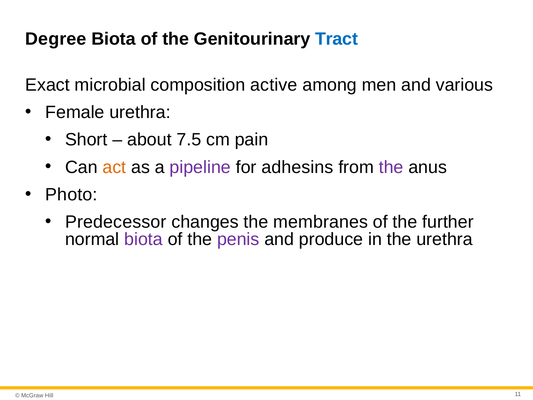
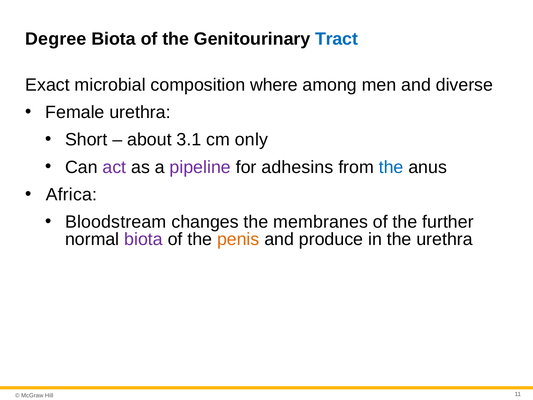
active: active -> where (274, 85)
various: various -> diverse (464, 85)
7.5: 7.5 -> 3.1 (189, 140)
pain: pain -> only (251, 140)
act colour: orange -> purple (114, 167)
the colour: purple -> blue (391, 167)
Photo: Photo -> Africa (71, 195)
Predecessor: Predecessor -> Bloodstream (116, 222)
penis colour: purple -> orange (238, 239)
